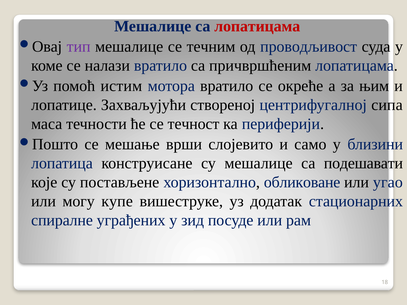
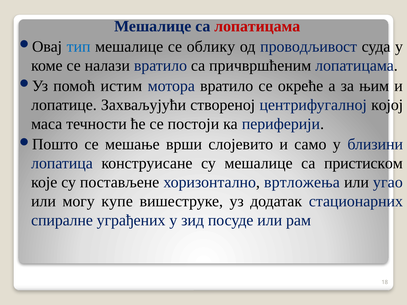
тип colour: purple -> blue (79, 47)
течним: течним -> облику (211, 47)
сипа: сипа -> којој (387, 105)
течност: течност -> постоји (193, 124)
подешавати: подешавати -> пристиском (363, 164)
обликоване: обликоване -> вртложења (302, 183)
